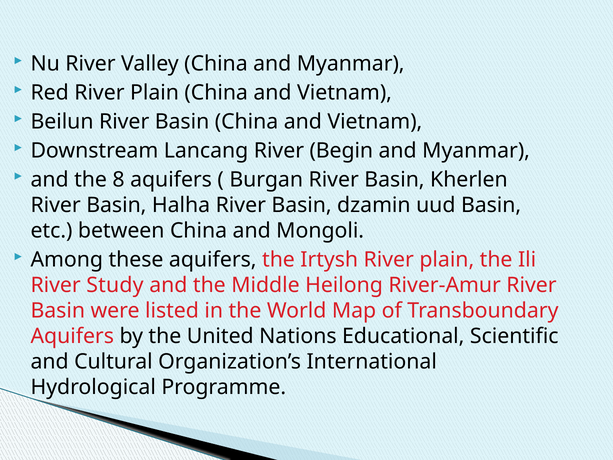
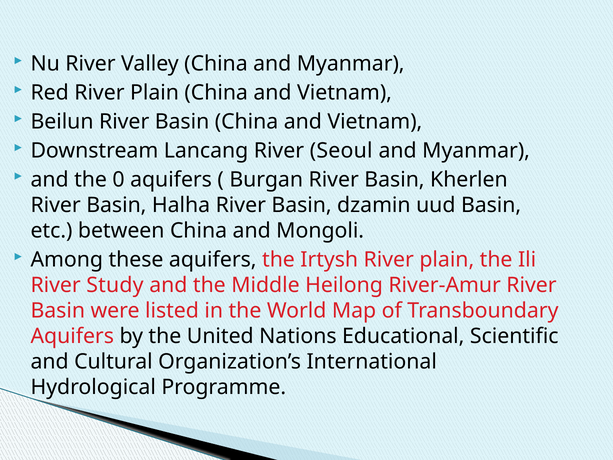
Begin: Begin -> Seoul (341, 150)
8: 8 -> 0 (119, 179)
